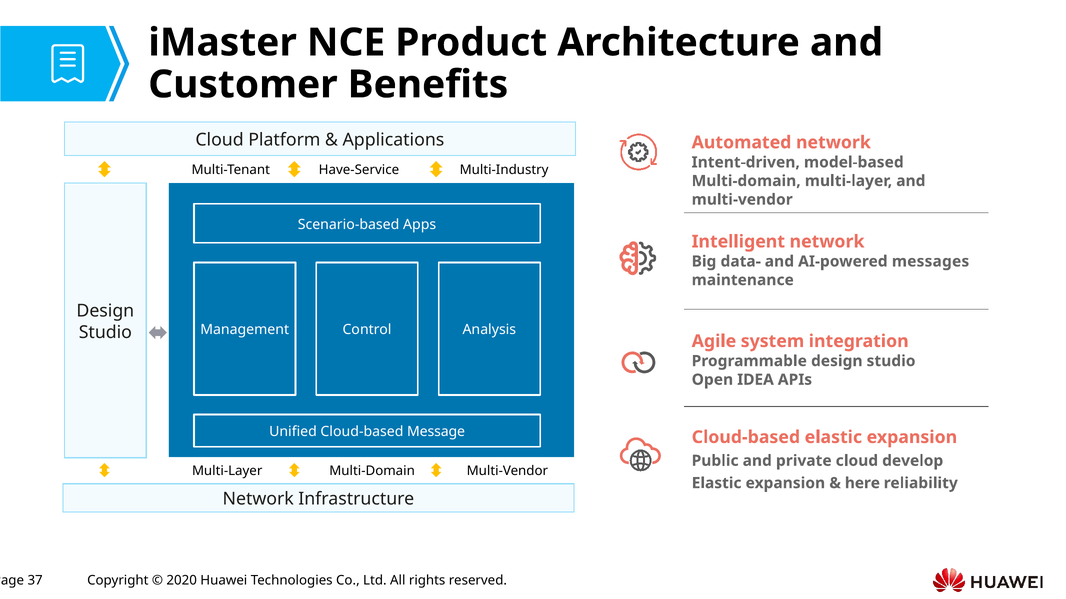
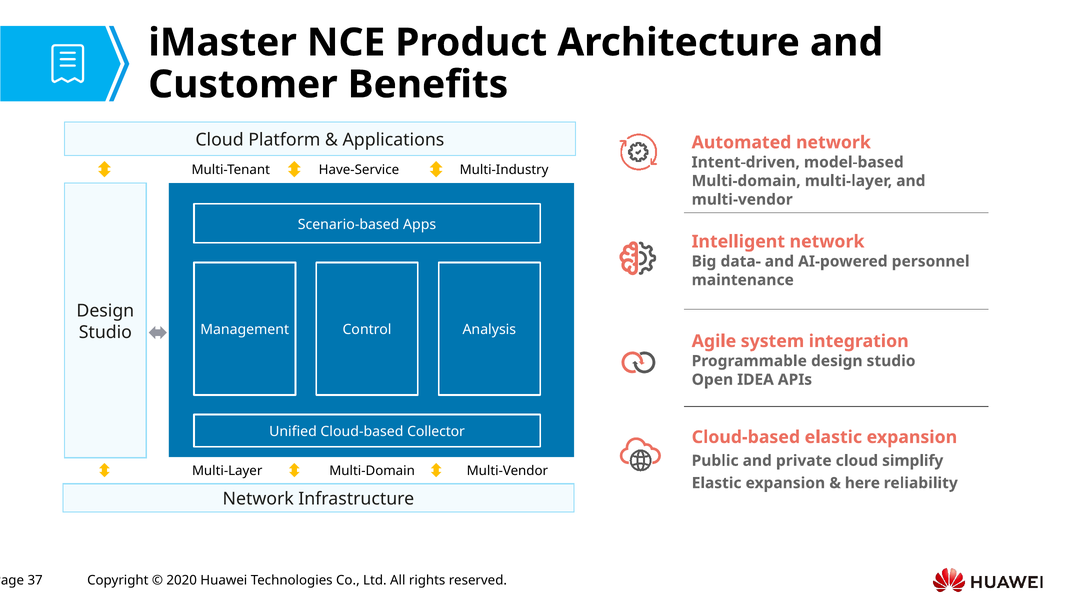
messages: messages -> personnel (931, 262)
Message: Message -> Collector (436, 432)
develop: develop -> simplify (913, 461)
